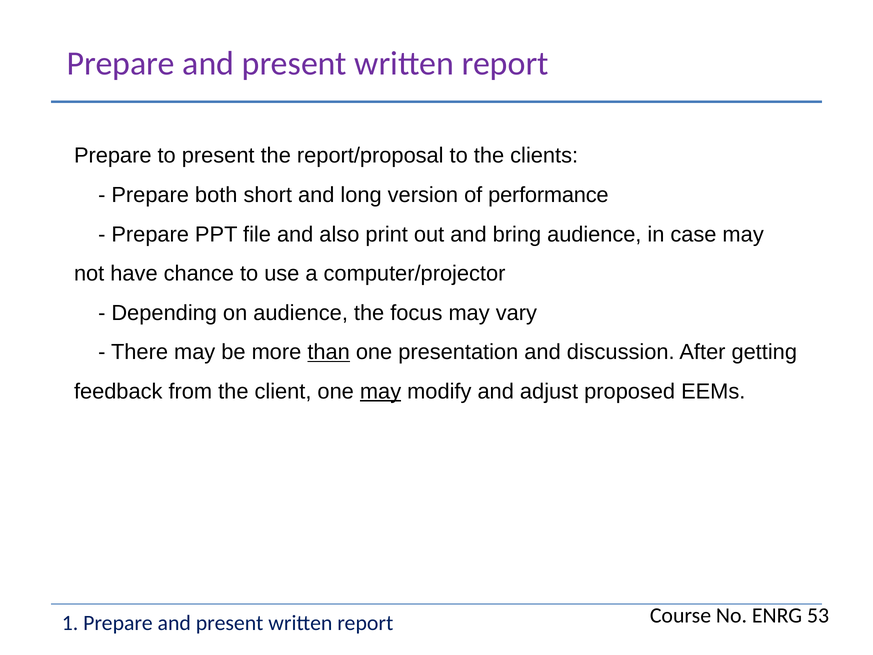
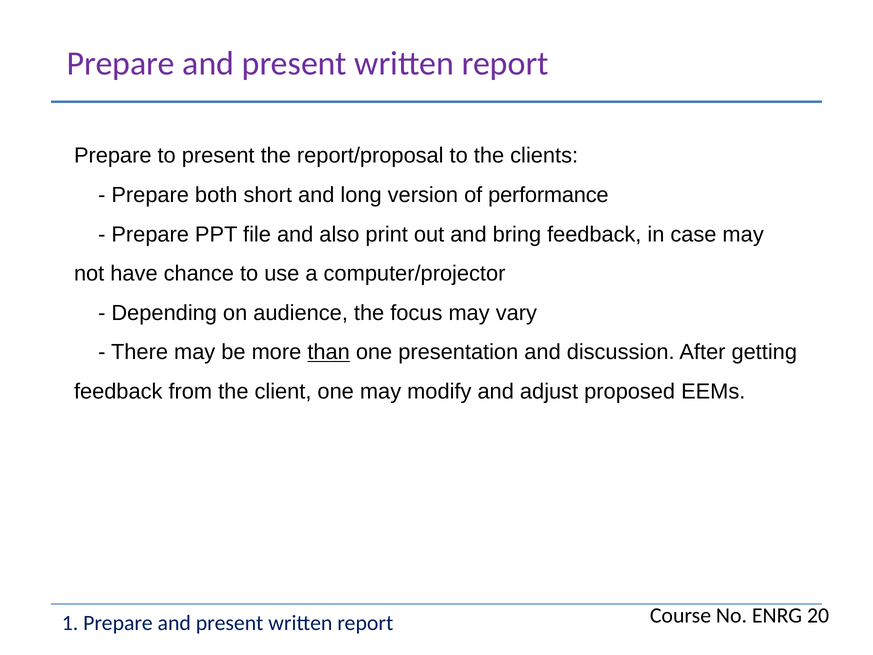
bring audience: audience -> feedback (594, 234)
may underline: present -> none (381, 391)
53: 53 -> 20 (818, 615)
